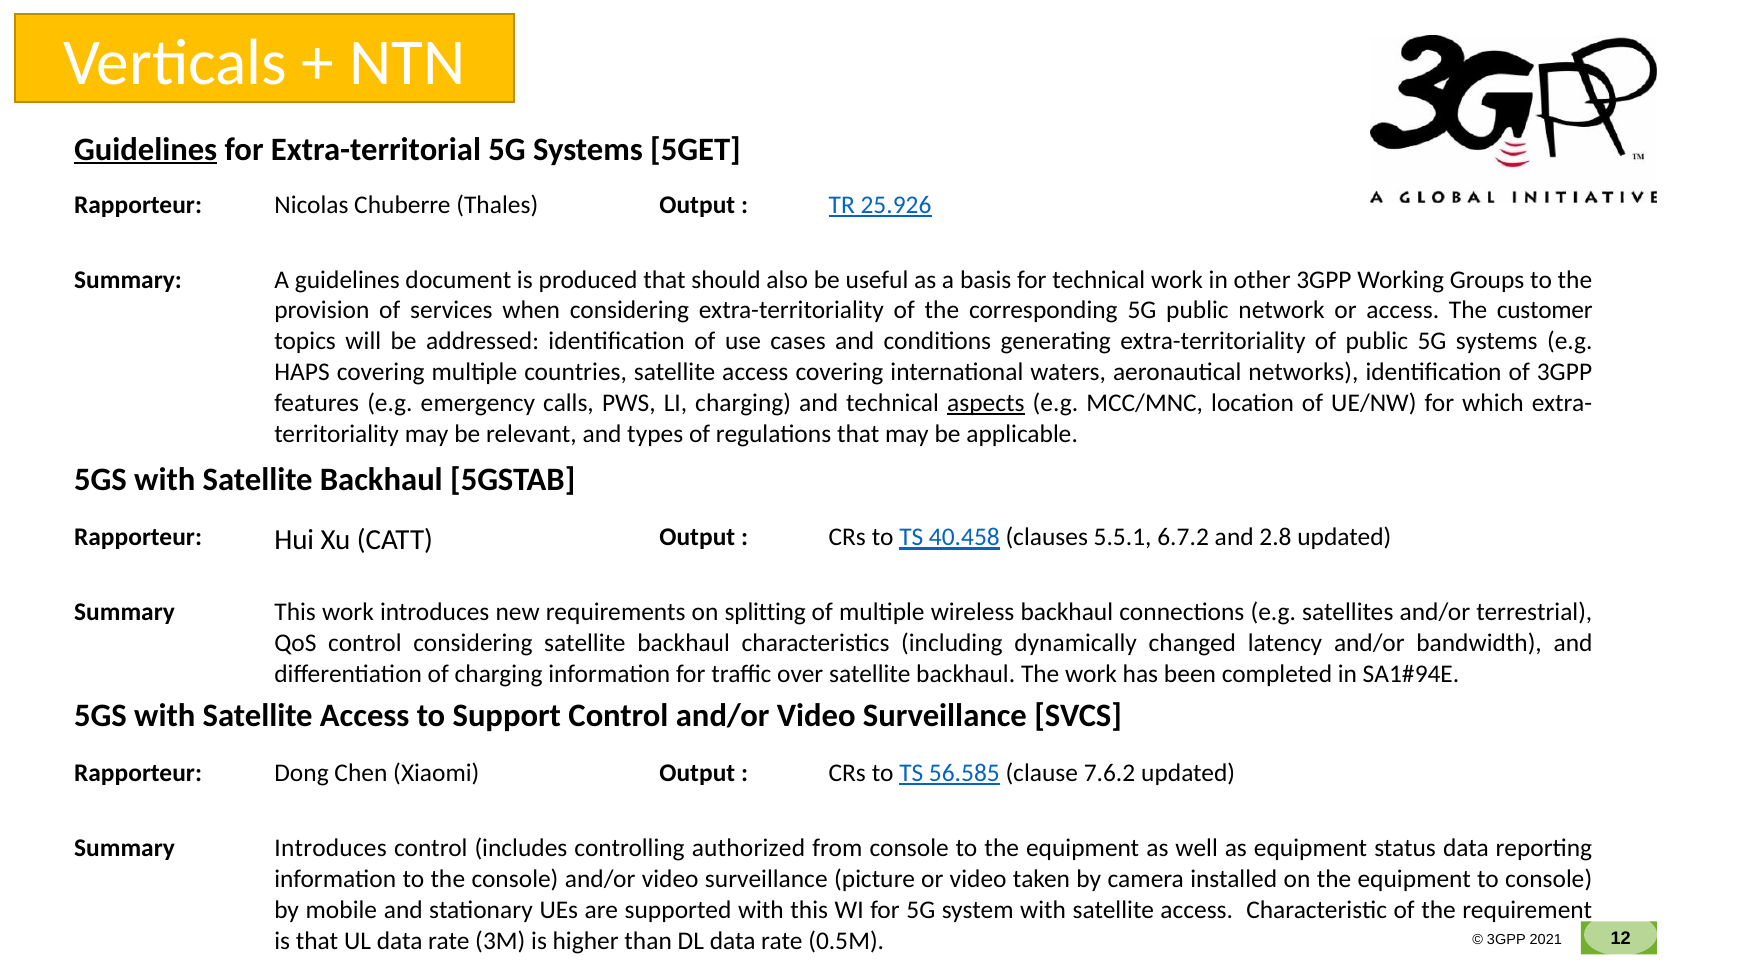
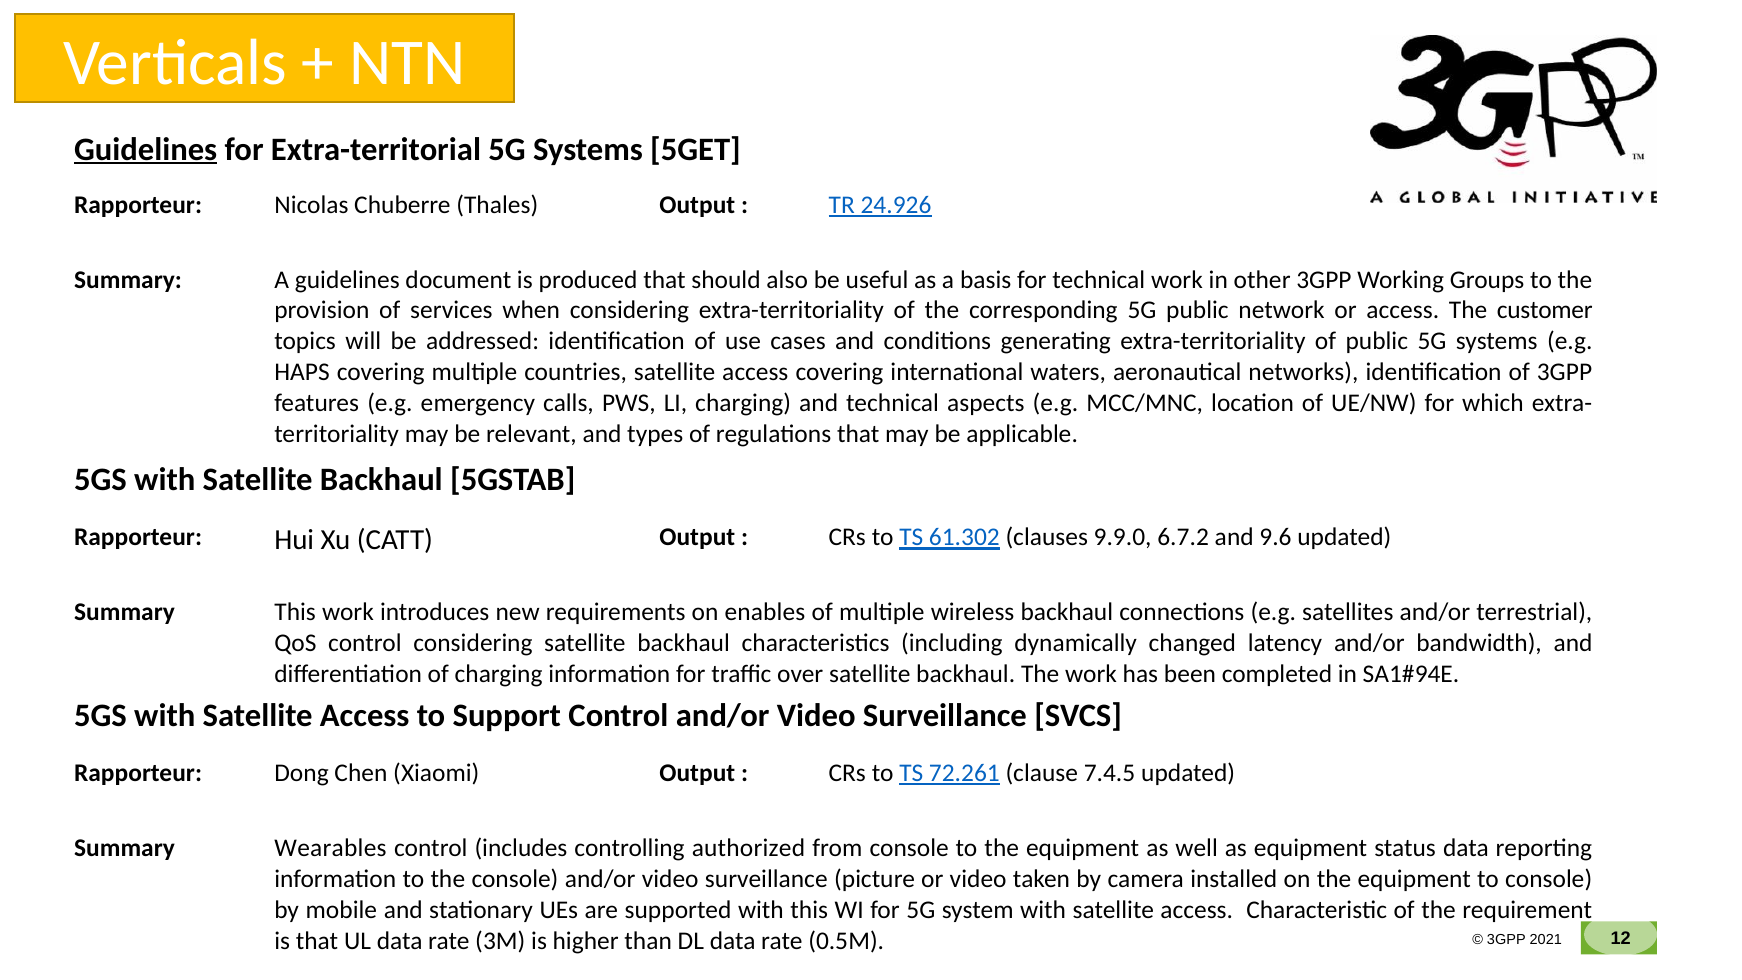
25.926: 25.926 -> 24.926 (896, 205)
aspects underline: present -> none (986, 403)
40.458: 40.458 -> 61.302 (964, 538)
5.5.1: 5.5.1 -> 9.9.0 (1123, 538)
2.8: 2.8 -> 9.6 (1275, 538)
splitting: splitting -> enables (765, 612)
56.585: 56.585 -> 72.261 (964, 773)
7.6.2: 7.6.2 -> 7.4.5 (1110, 773)
Summary Introduces: Introduces -> Wearables (331, 848)
